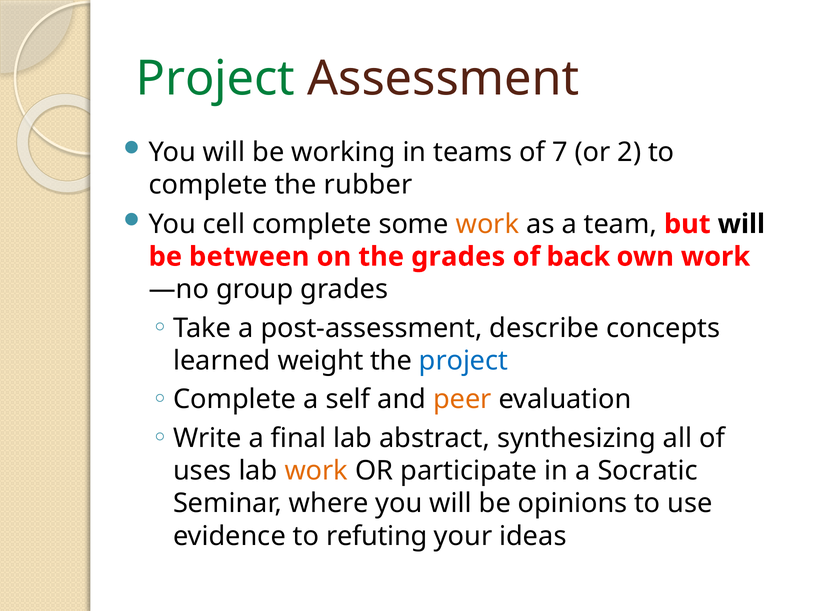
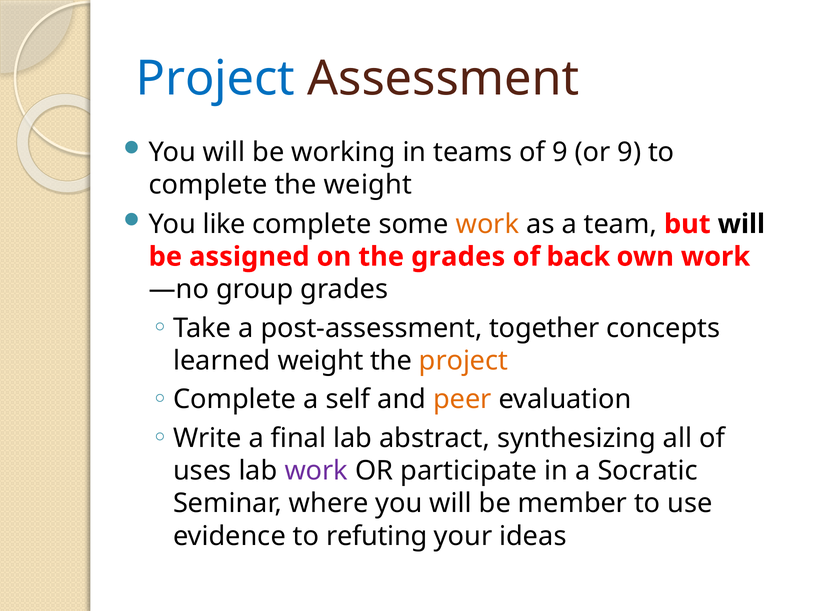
Project colour: green -> blue (215, 79)
of 7: 7 -> 9 (560, 152)
or 2: 2 -> 9 (629, 152)
the rubber: rubber -> weight (368, 185)
cell: cell -> like (224, 224)
between: between -> assigned (249, 257)
describe: describe -> together (544, 328)
project colour: blue -> orange (463, 361)
work colour: orange -> purple (316, 471)
opinions: opinions -> member (573, 504)
